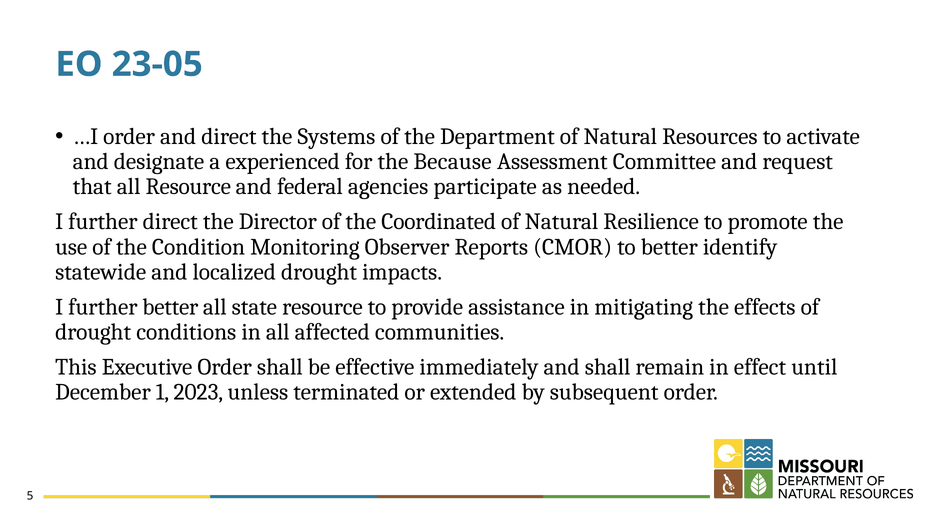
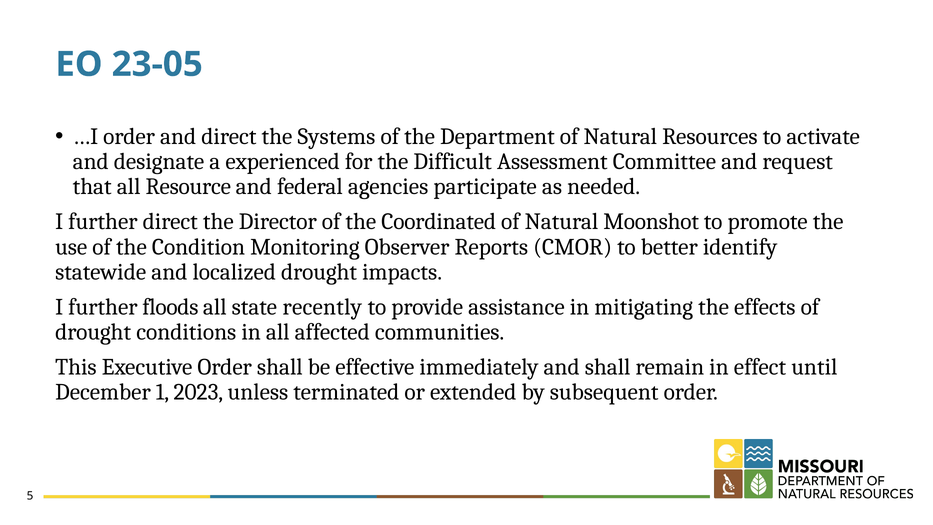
Because: Because -> Difficult (453, 161)
Resilience: Resilience -> Moonshot (651, 222)
further better: better -> floods (170, 307)
state resource: resource -> recently (322, 307)
